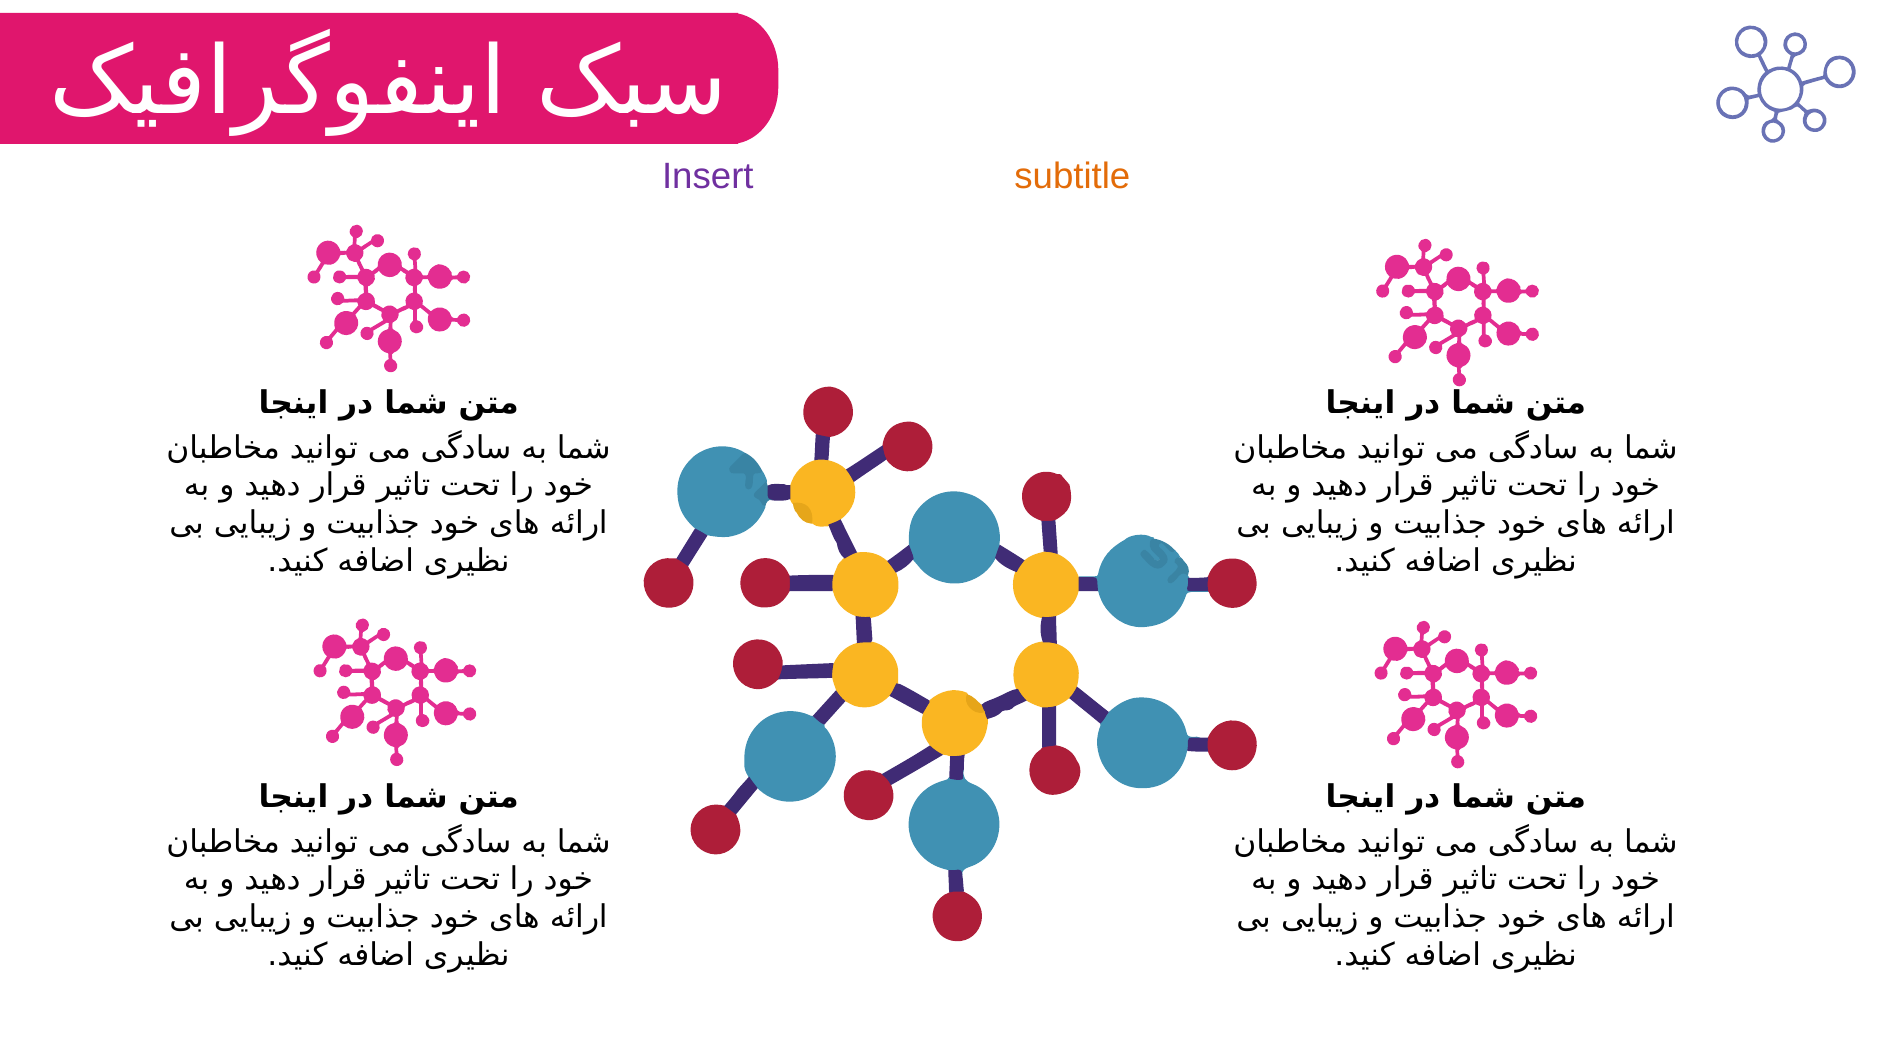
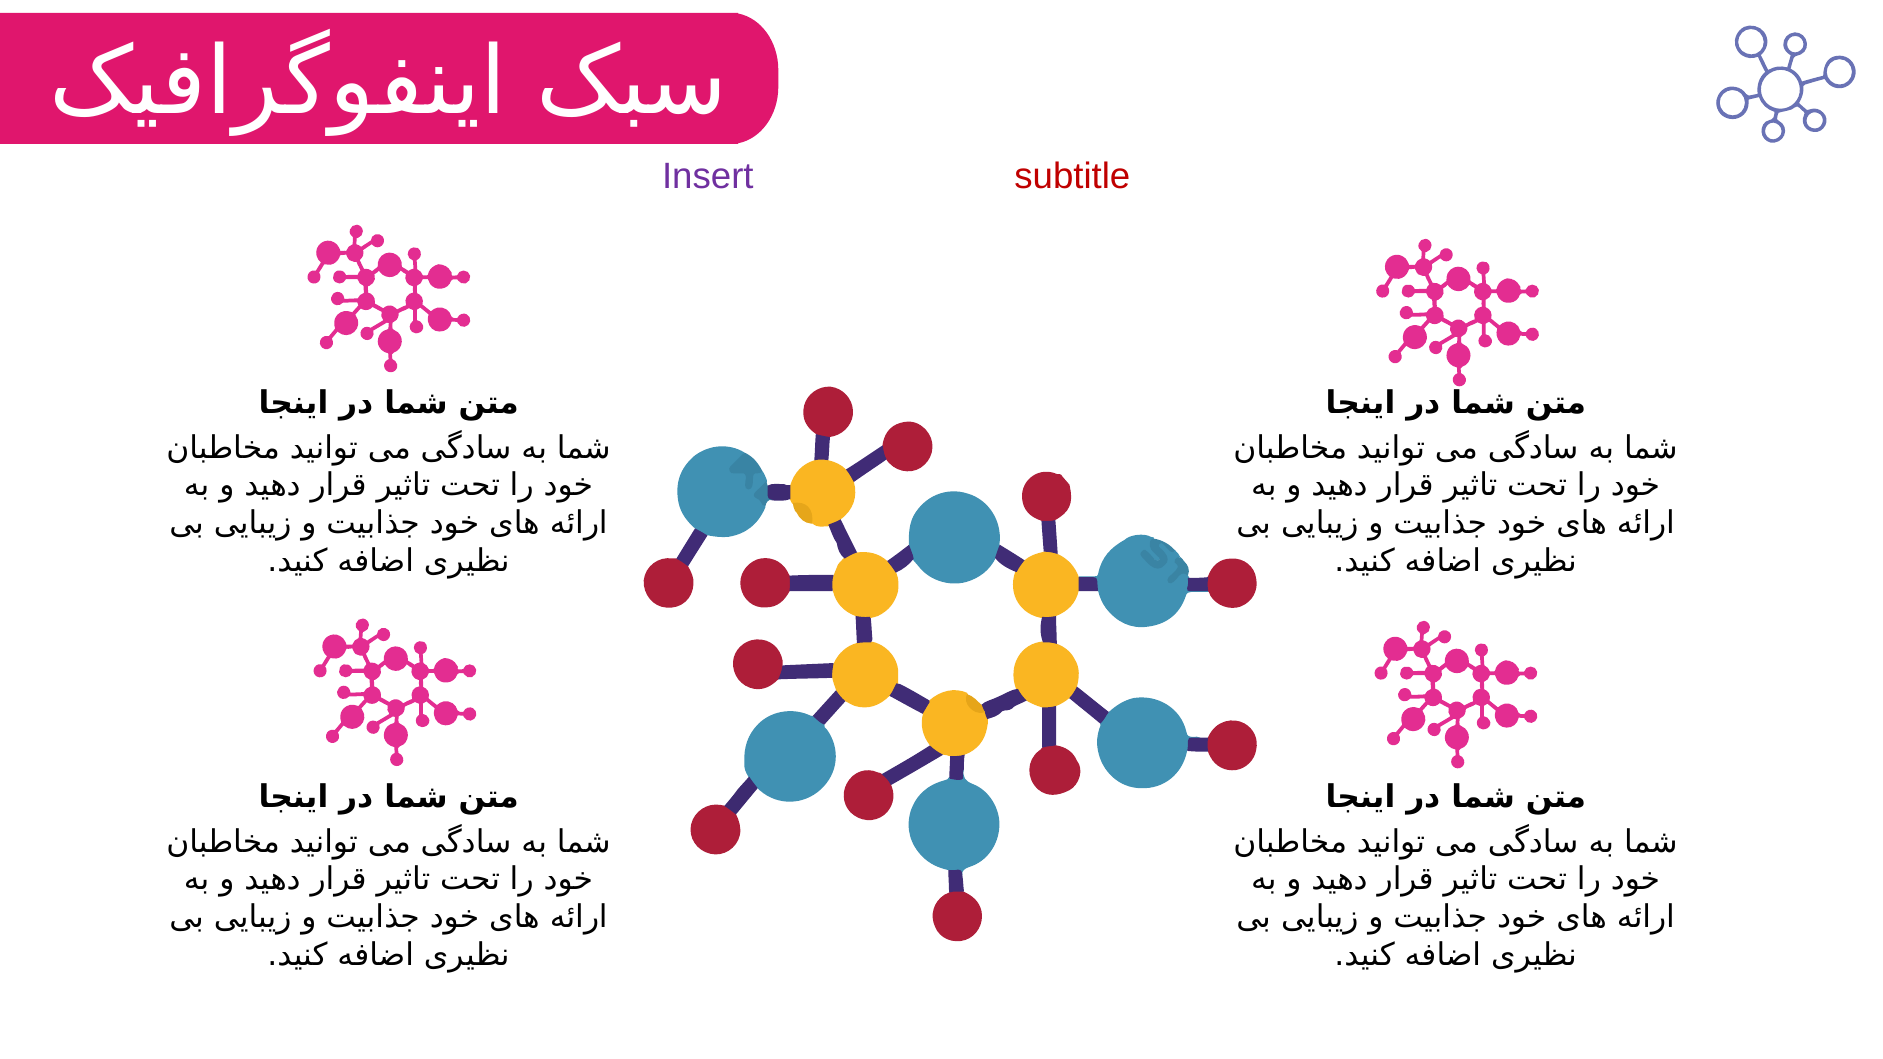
subtitle colour: orange -> red (1072, 176)
